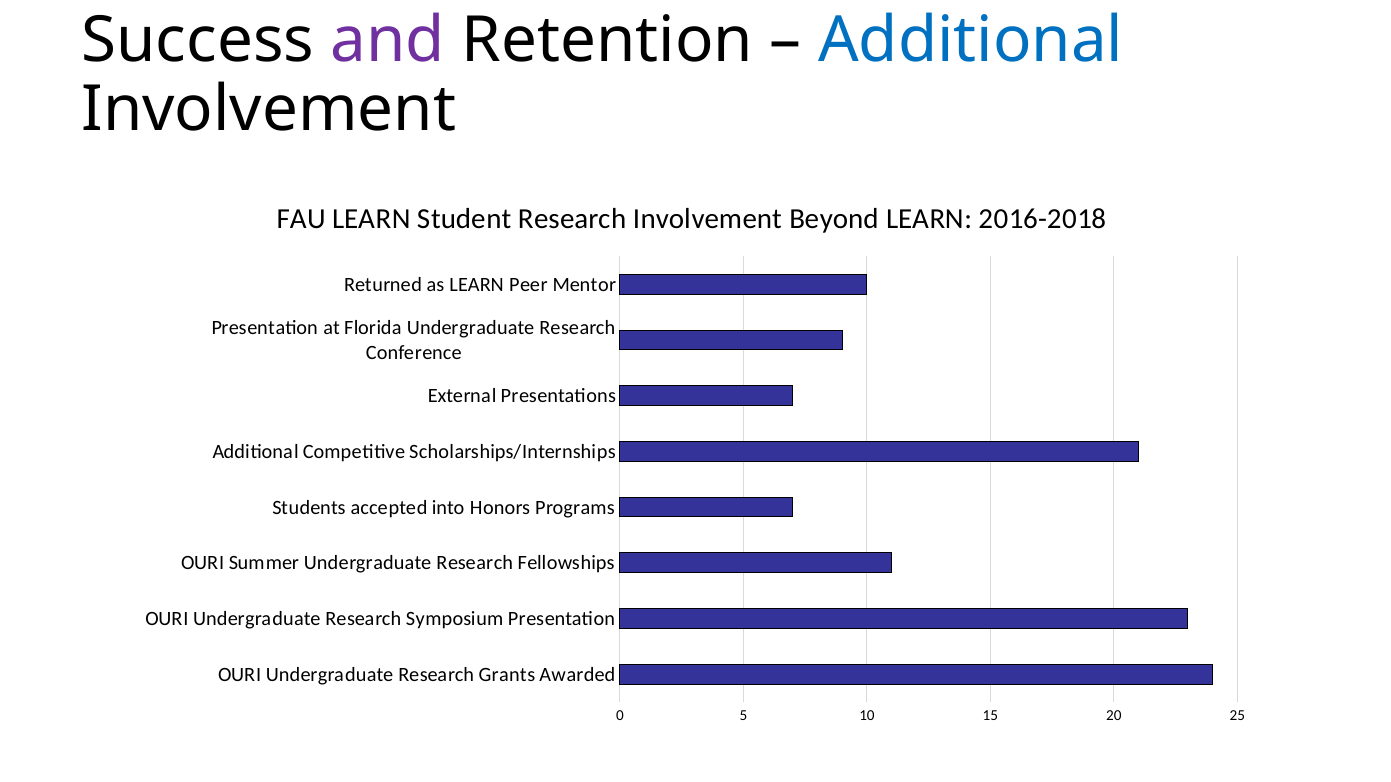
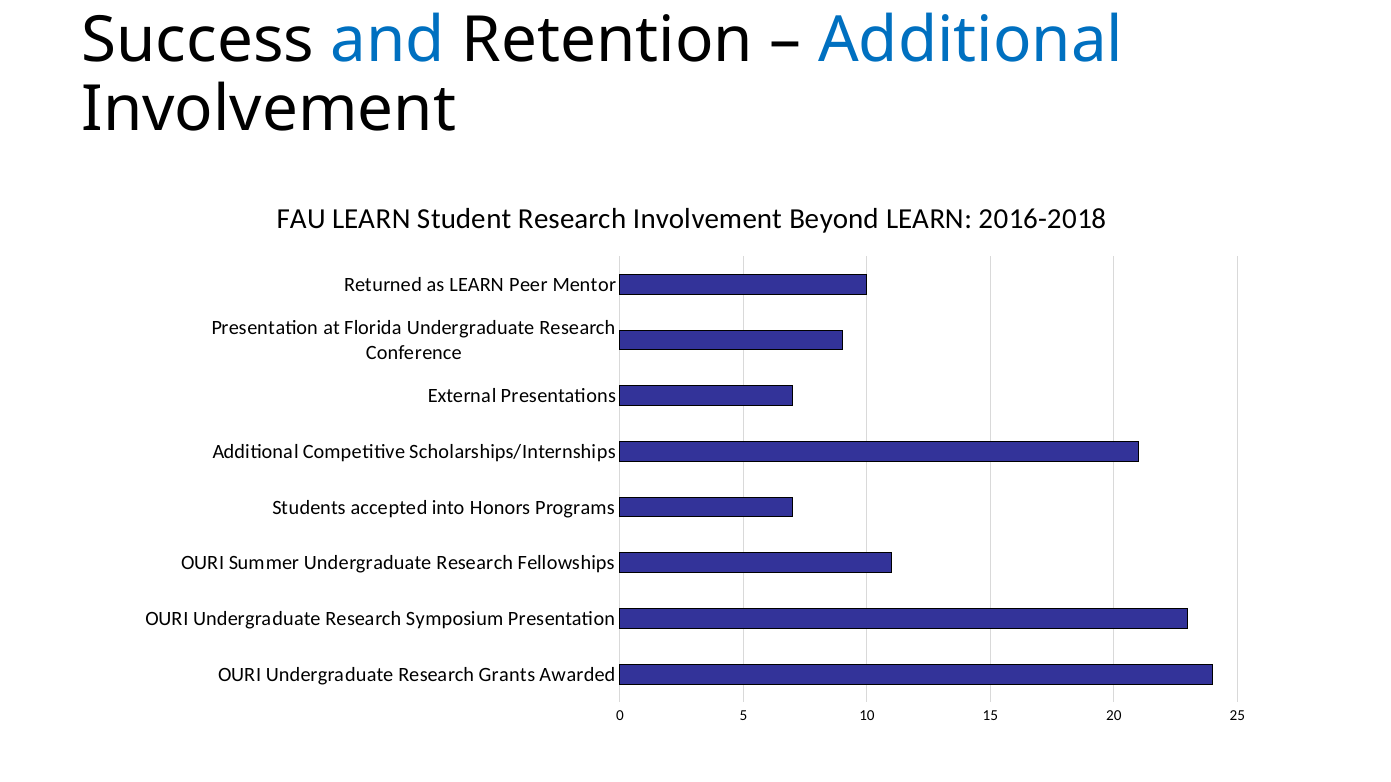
and colour: purple -> blue (388, 41)
